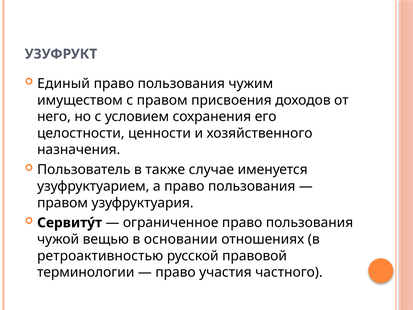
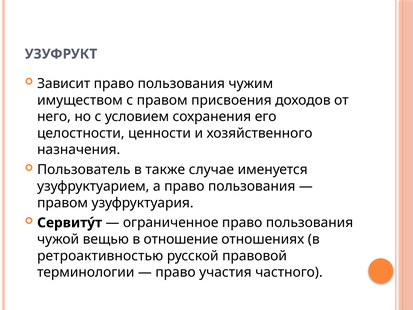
Единый: Единый -> Зависит (64, 84)
основании: основании -> отношение (181, 239)
